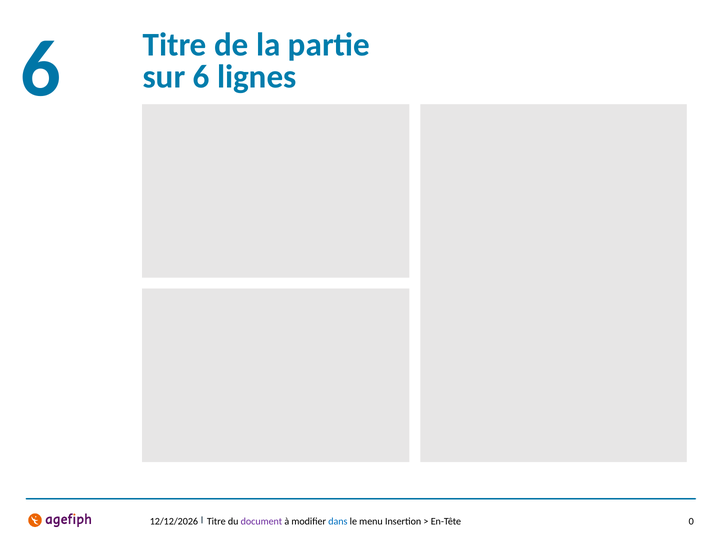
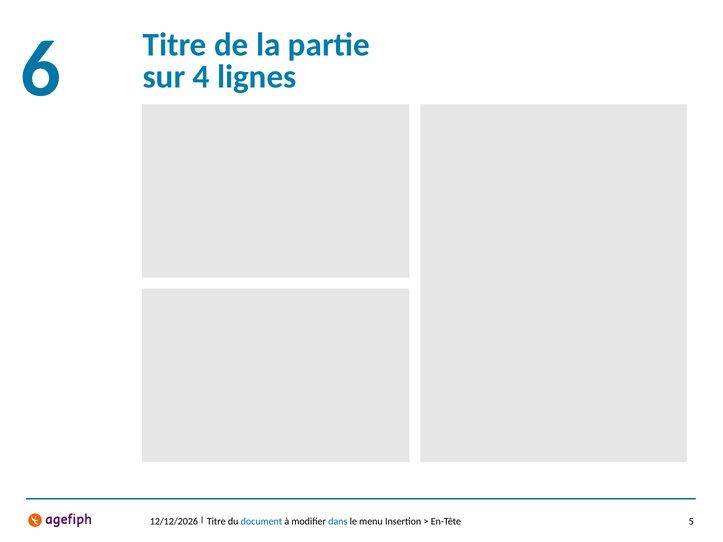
sur 6: 6 -> 4 (201, 77)
document colour: purple -> blue (261, 521)
0: 0 -> 5 (691, 521)
